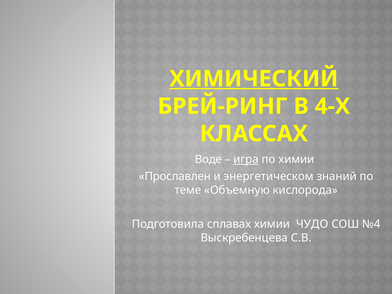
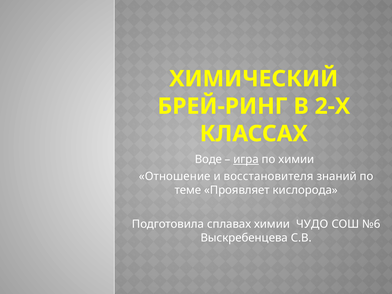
ХИМИЧЕСКИЙ underline: present -> none (254, 79)
4-Х: 4-Х -> 2-Х (332, 106)
Прославлен: Прославлен -> Отношение (175, 176)
энергетическом: энергетическом -> восстановителя (269, 176)
Объемную: Объемную -> Проявляет (237, 190)
№4: №4 -> №6 (371, 224)
